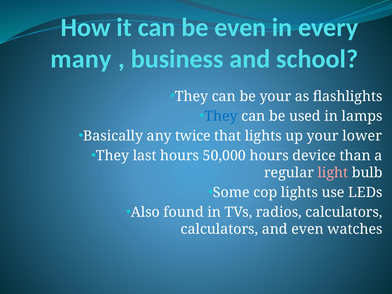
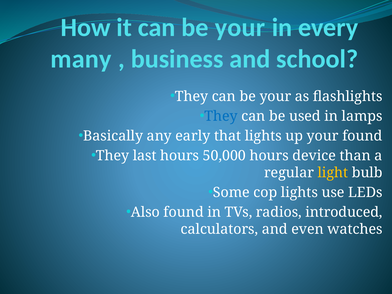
it can be even: even -> your (240, 28)
twice: twice -> early (193, 136)
your lower: lower -> found (362, 136)
light colour: pink -> yellow (333, 173)
radios calculators: calculators -> introduced (344, 212)
